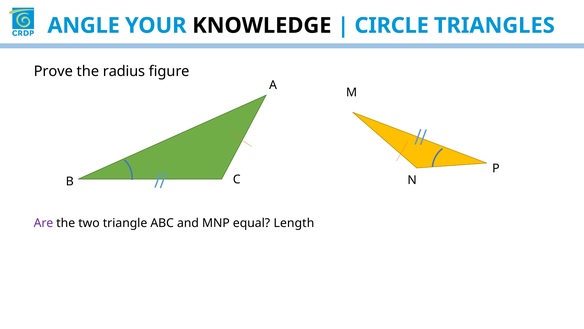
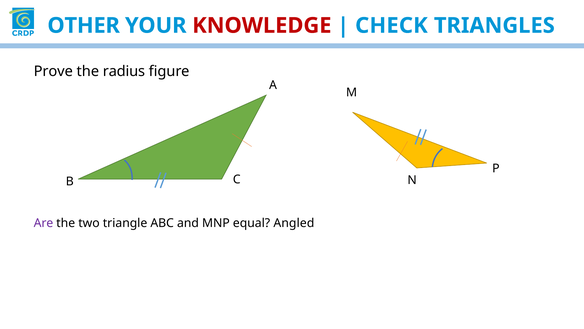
ANGLE: ANGLE -> OTHER (84, 26)
KNOWLEDGE colour: black -> red (262, 26)
CIRCLE: CIRCLE -> CHECK (391, 26)
Length: Length -> Angled (294, 223)
